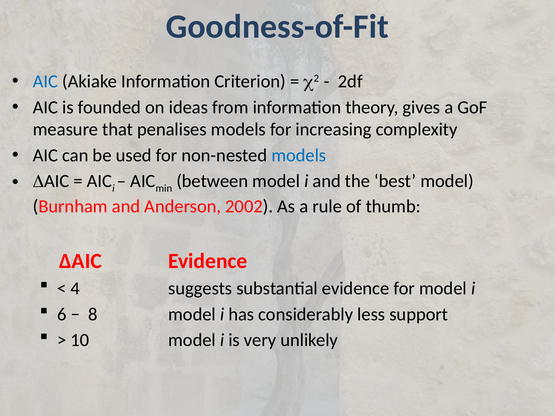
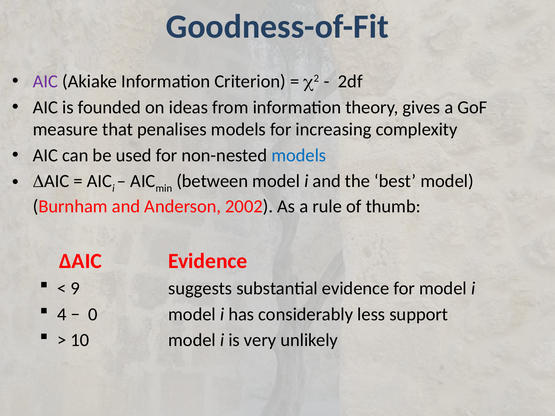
AIC colour: blue -> purple (46, 81)
4: 4 -> 9 (75, 289)
6: 6 -> 4 (62, 315)
8: 8 -> 0 (93, 315)
